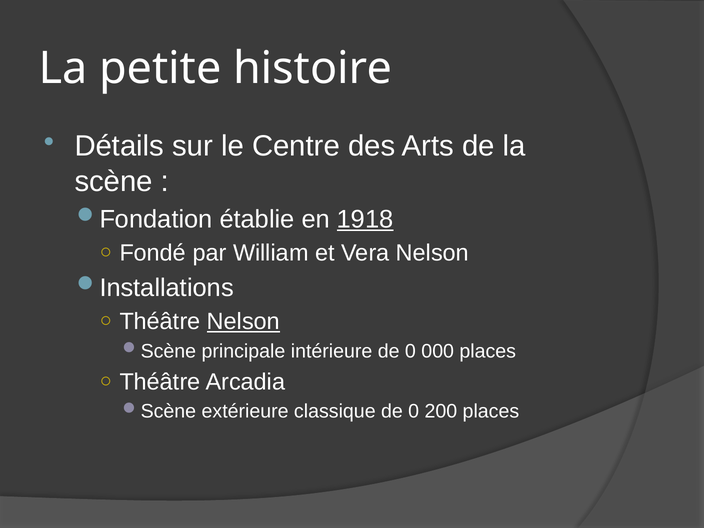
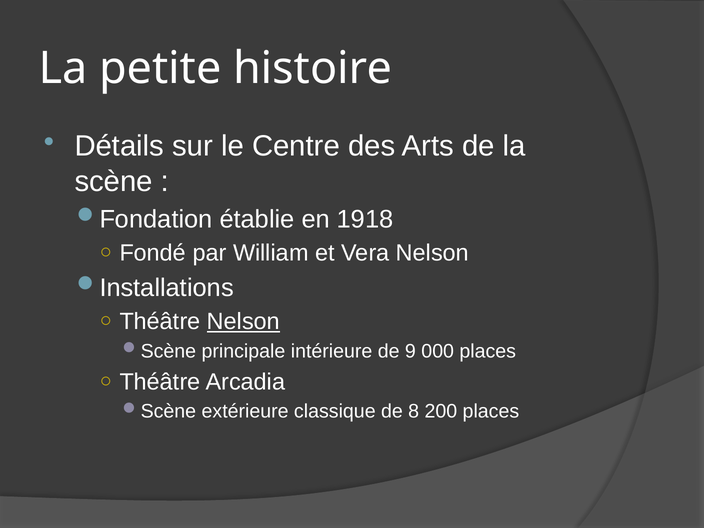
1918 underline: present -> none (365, 219)
intérieure de 0: 0 -> 9 (410, 351)
classique de 0: 0 -> 8 (414, 411)
